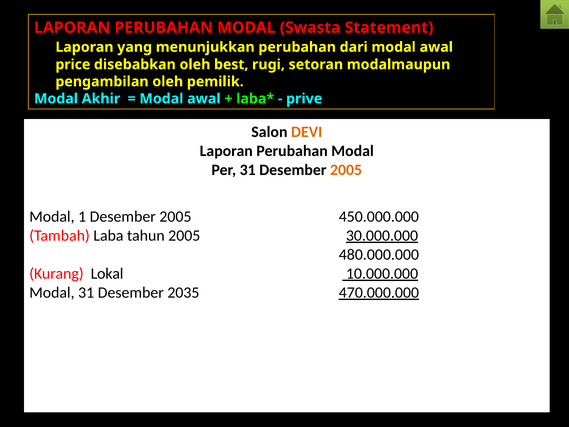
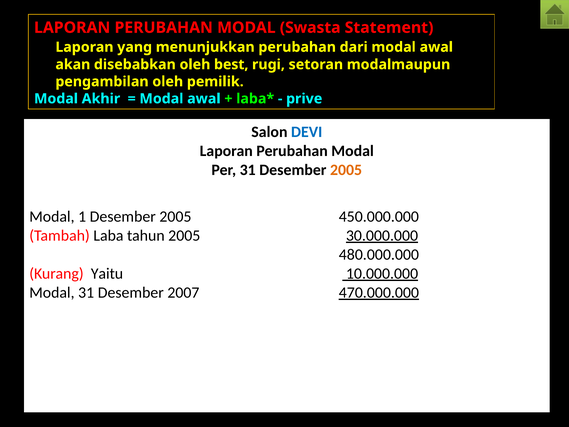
price: price -> akan (73, 64)
DEVI colour: orange -> blue (307, 132)
Lokal: Lokal -> Yaitu (107, 273)
2035: 2035 -> 2007 (183, 292)
